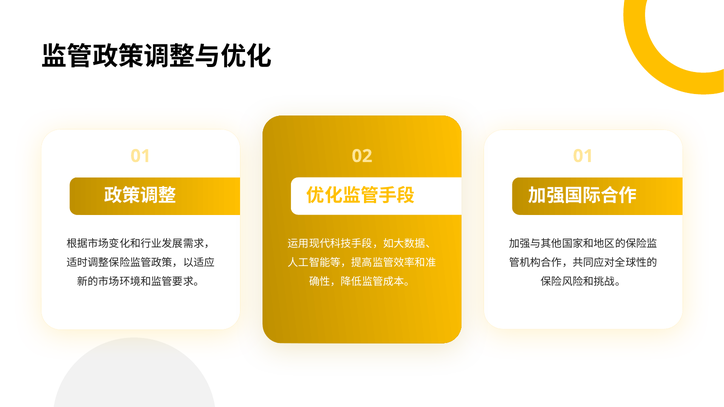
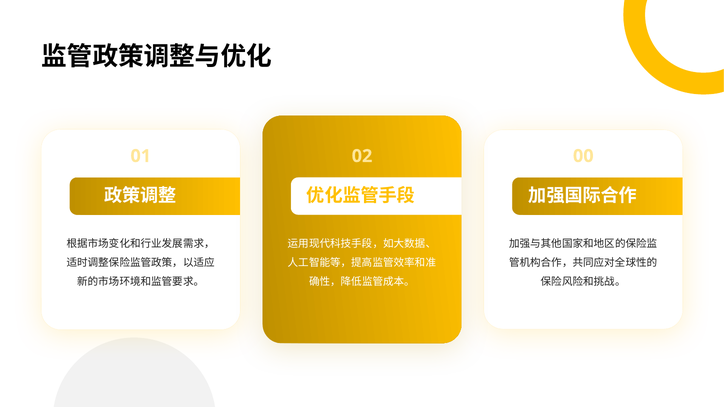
01 01: 01 -> 00 (583, 156)
